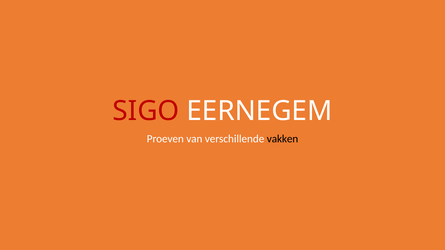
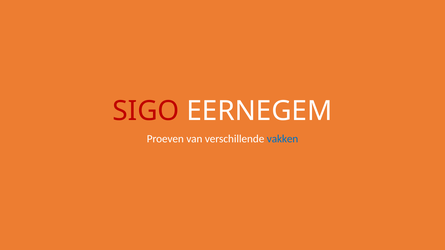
vakken colour: black -> blue (283, 139)
